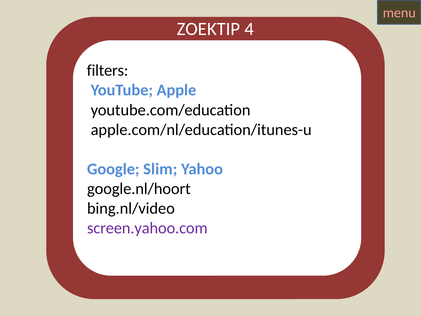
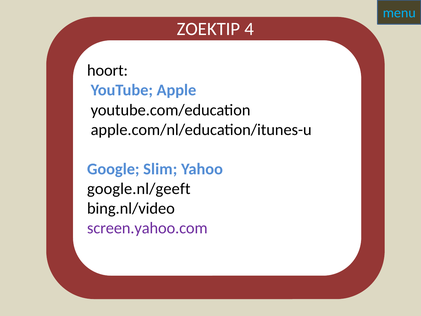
menu colour: pink -> light blue (399, 13)
filters: filters -> hoort (107, 71)
google.nl/hoort: google.nl/hoort -> google.nl/geeft (139, 188)
